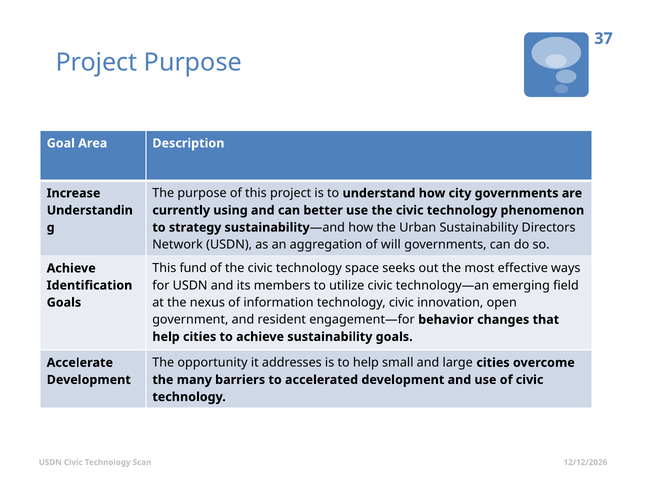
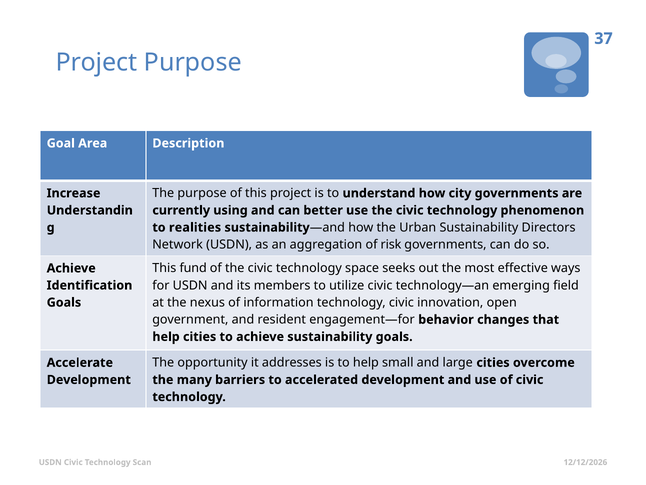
strategy: strategy -> realities (195, 227)
will: will -> risk (391, 244)
